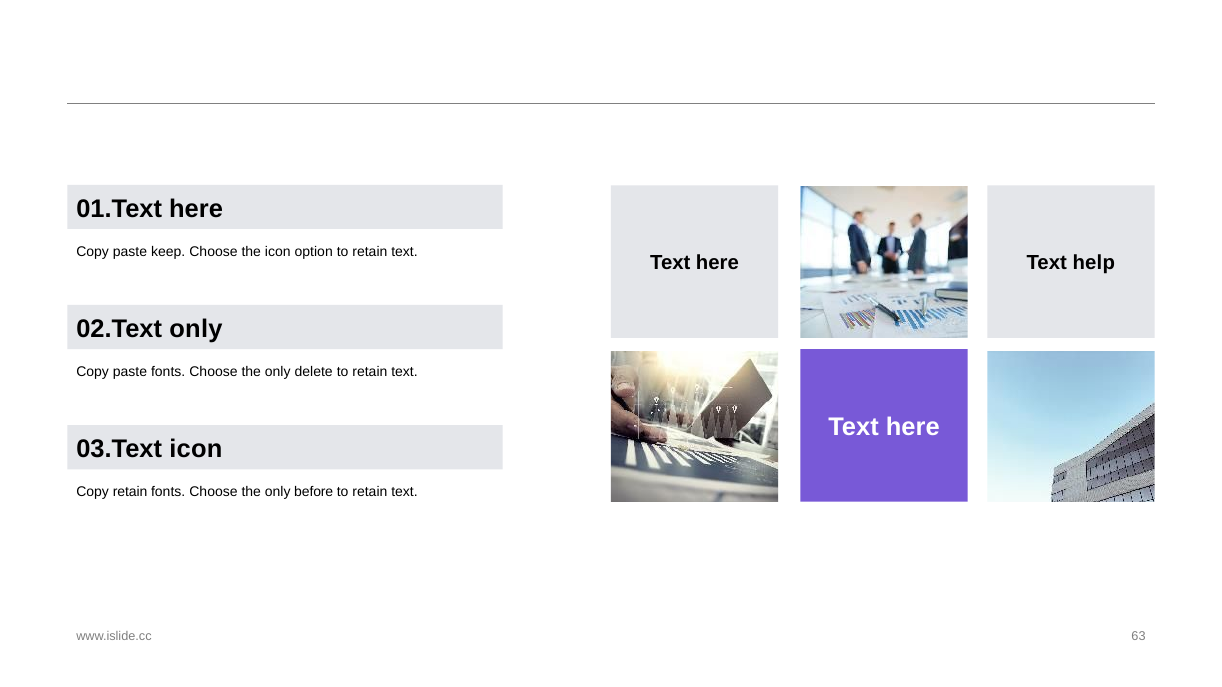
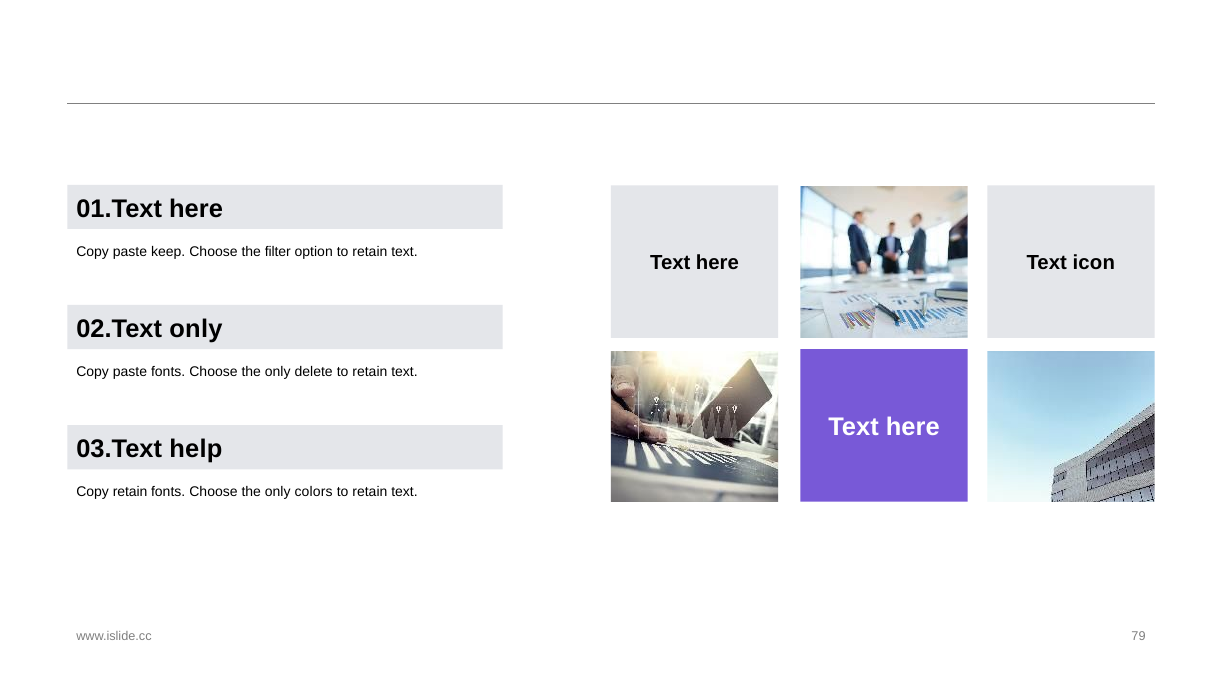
the icon: icon -> filter (278, 252)
help: help -> icon (1094, 263)
03.Text icon: icon -> help (196, 449)
before: before -> colors (314, 492)
63: 63 -> 79 (1139, 637)
